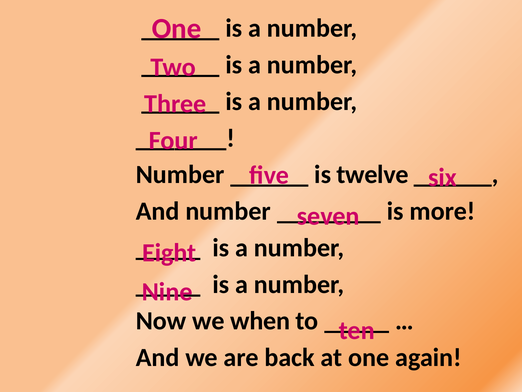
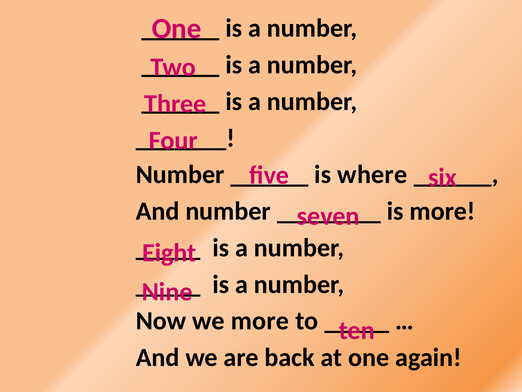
twelve: twelve -> where (372, 174)
we when: when -> more (260, 321)
